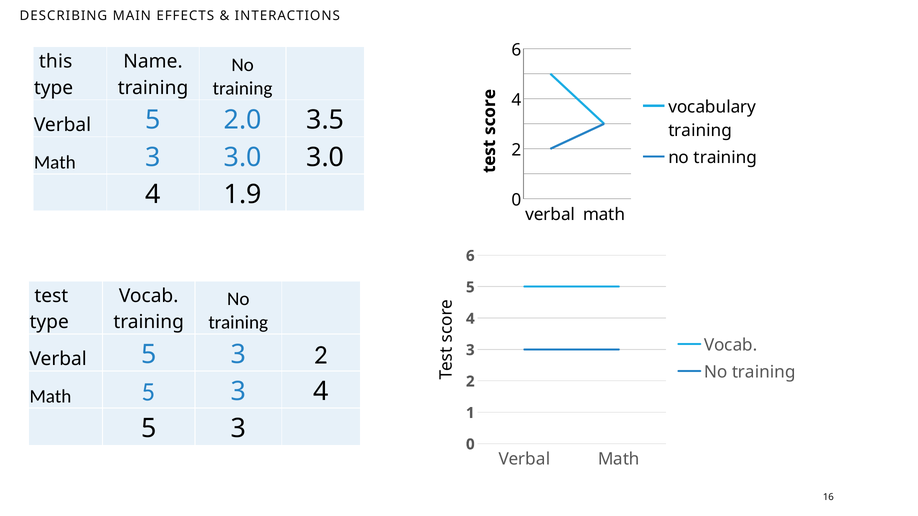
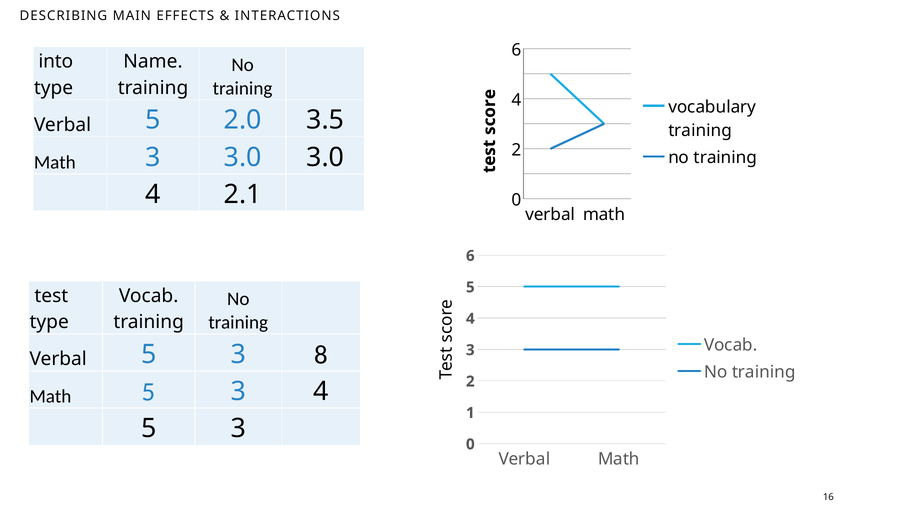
this: this -> into (56, 62)
1.9: 1.9 -> 2.1 (243, 194)
2: 2 -> 8 (321, 355)
